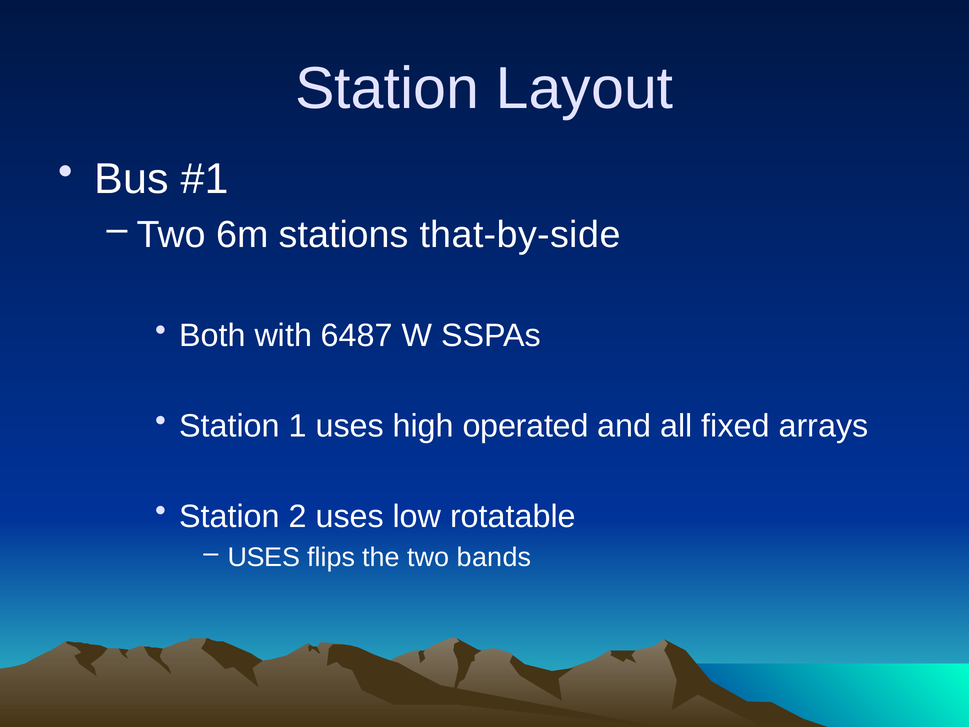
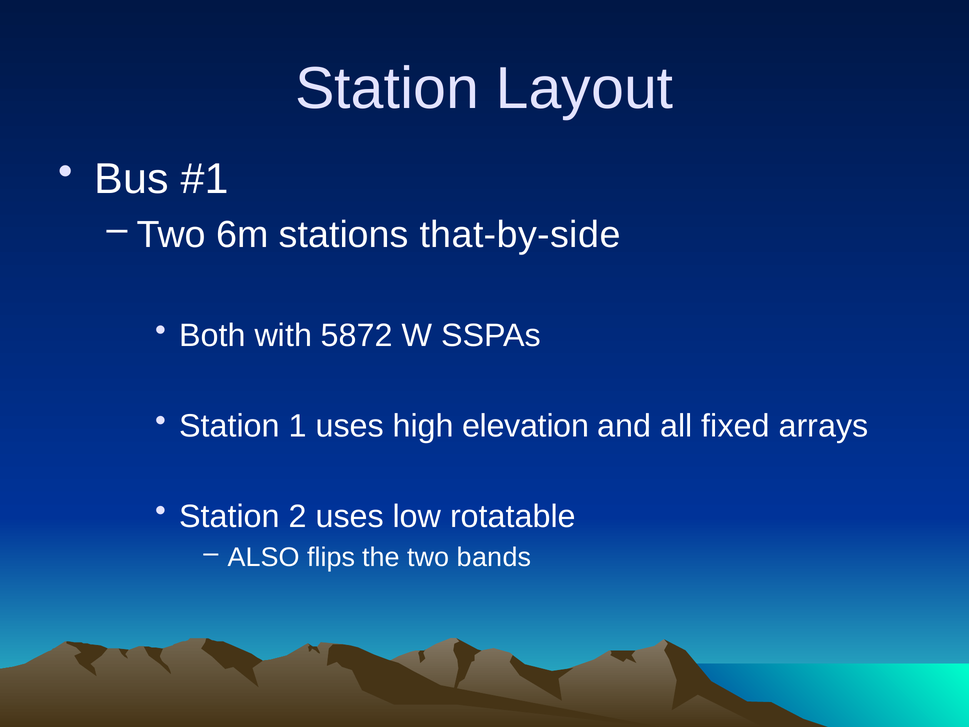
6487: 6487 -> 5872 (357, 336)
operated: operated -> elevation (526, 426)
USES: USES -> ALSO (264, 557)
